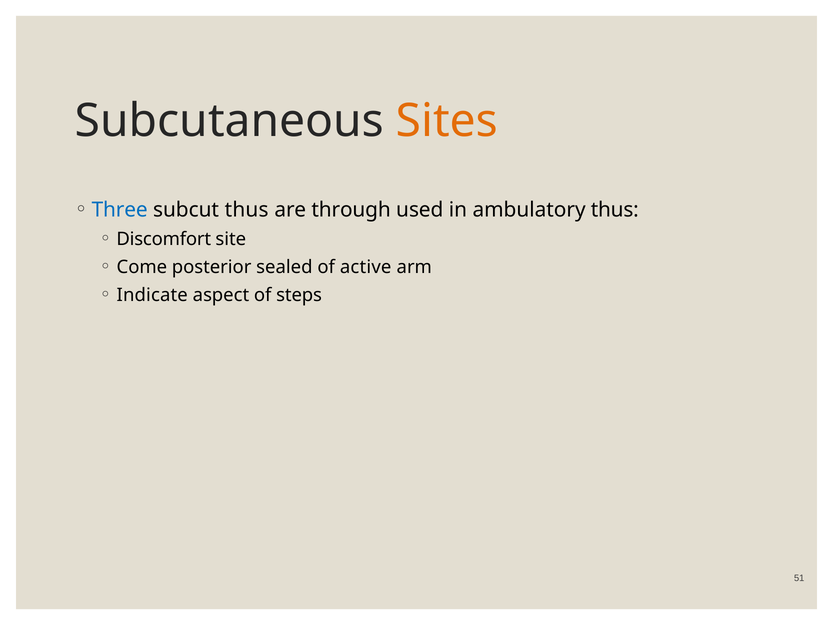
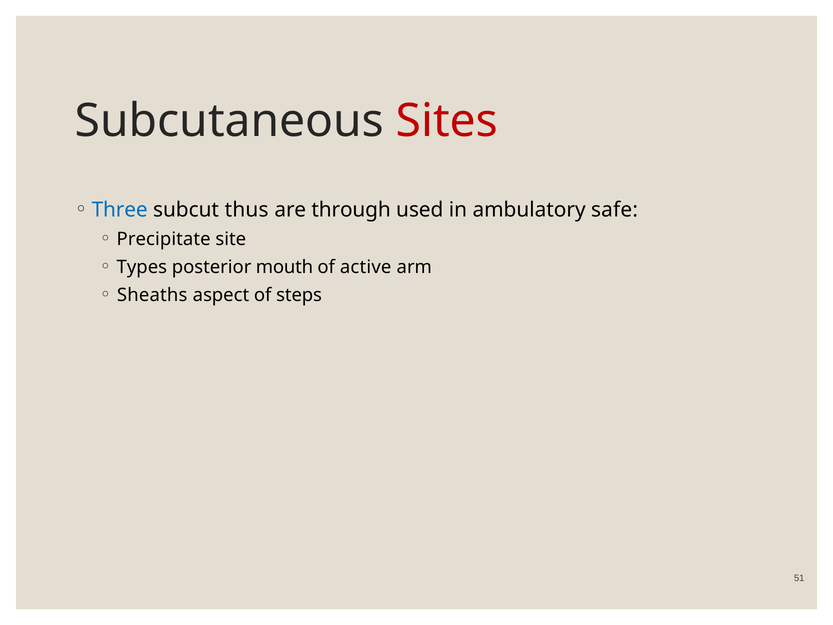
Sites colour: orange -> red (447, 121)
ambulatory thus: thus -> safe (615, 210)
Discomfort: Discomfort -> Precipitate (164, 239)
Come: Come -> Types (142, 267)
sealed: sealed -> mouth (284, 267)
Indicate: Indicate -> Sheaths (152, 295)
